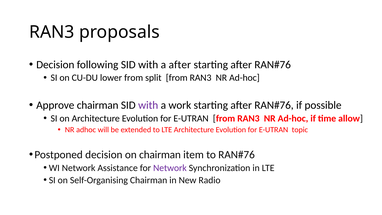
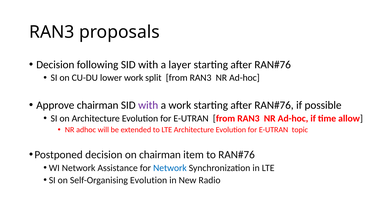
a after: after -> layer (180, 65)
lower from: from -> work (134, 78)
Network colour: purple -> blue (170, 168)
Self-Organising Chairman: Chairman -> Evolution (149, 180)
